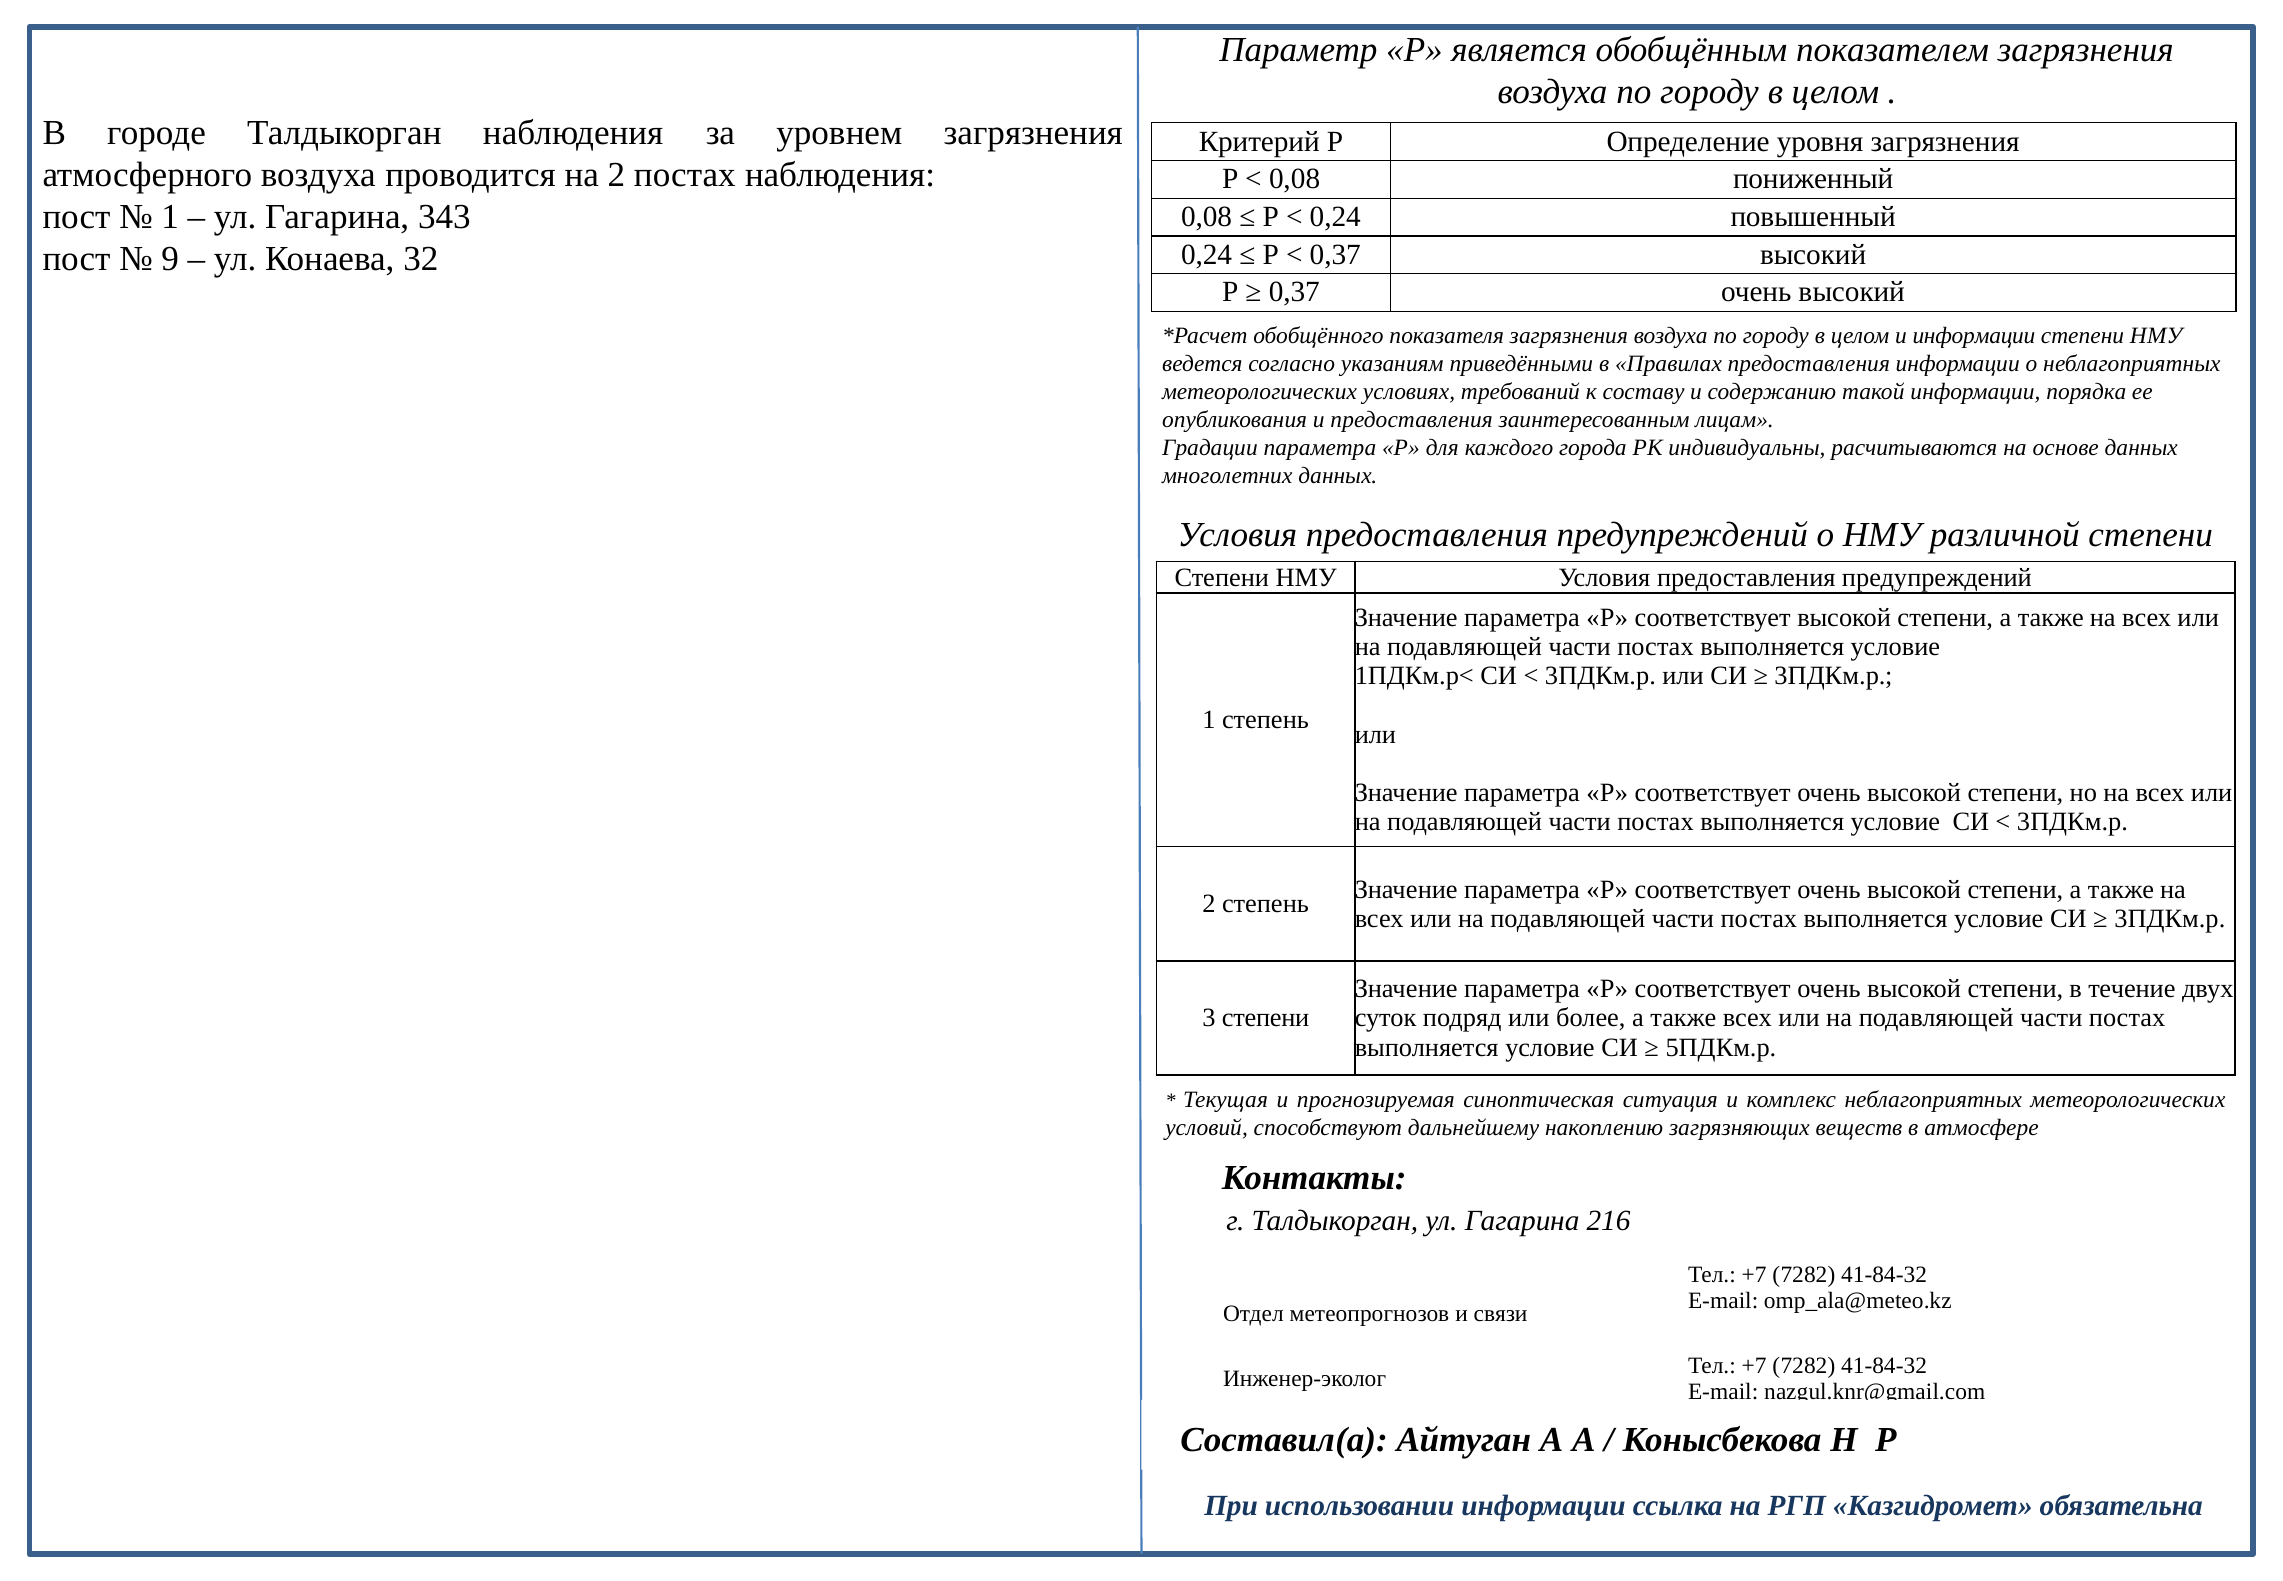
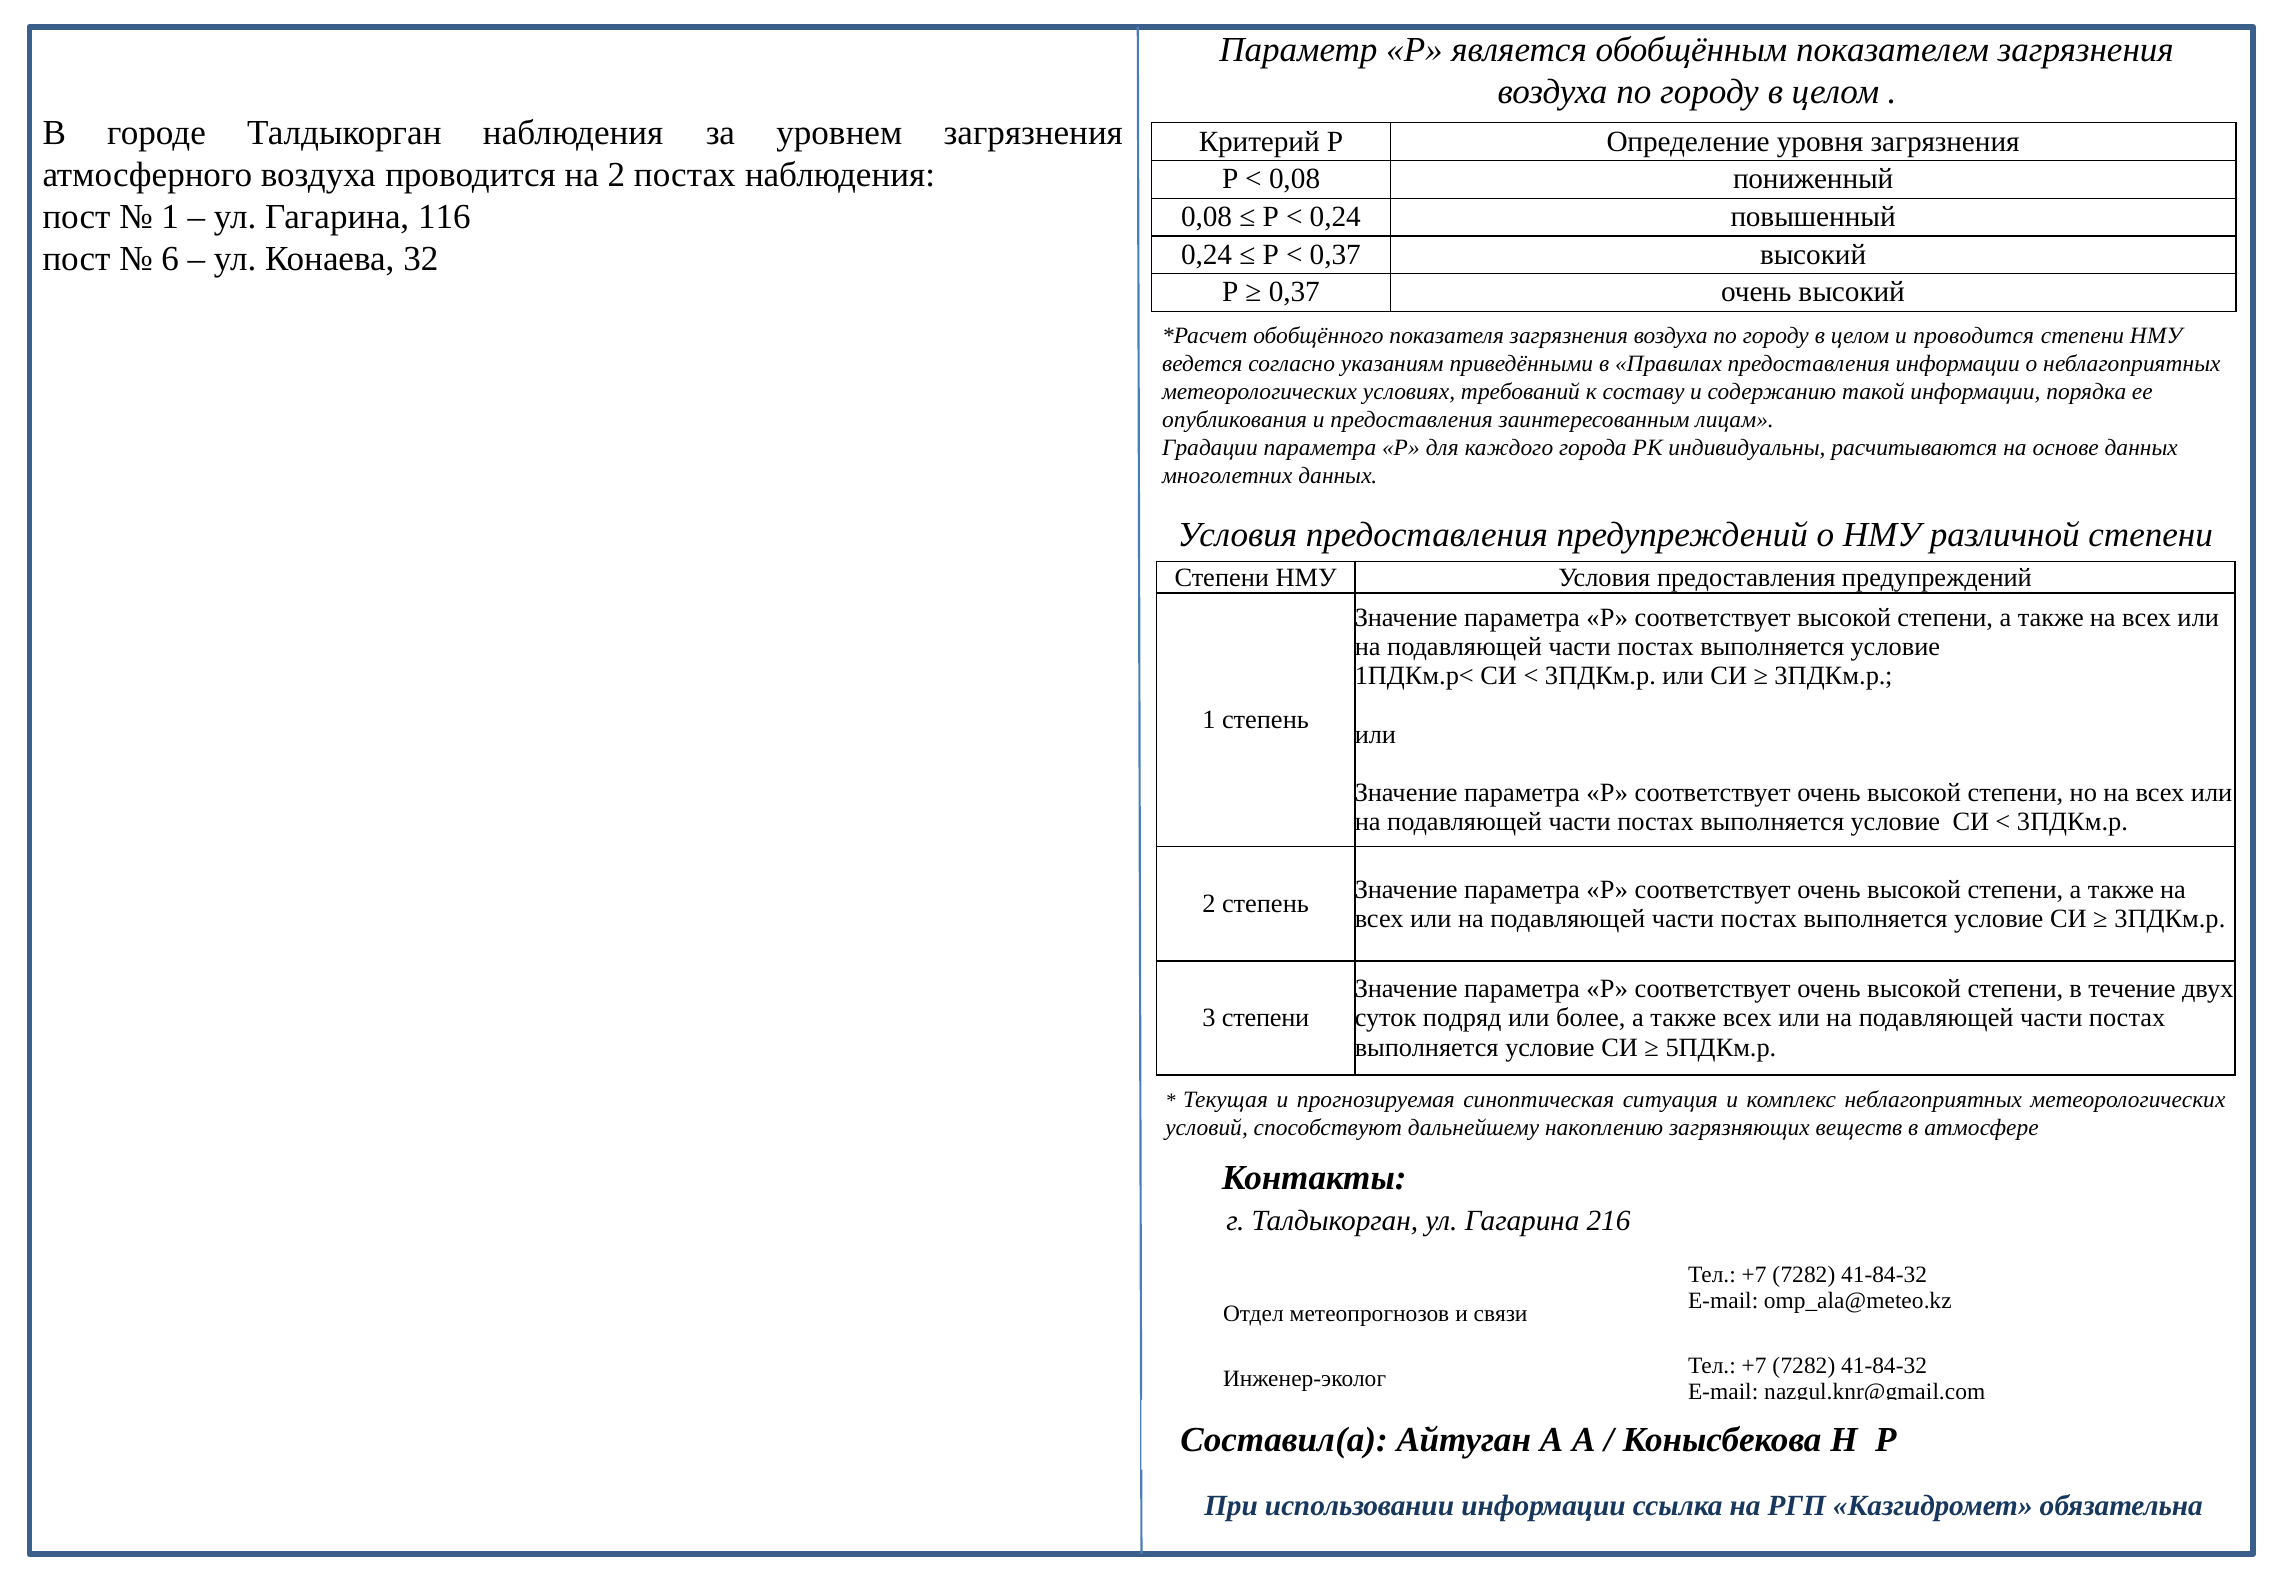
343: 343 -> 116 (444, 217)
9: 9 -> 6 (170, 259)
и информации: информации -> проводится (1974, 335)
